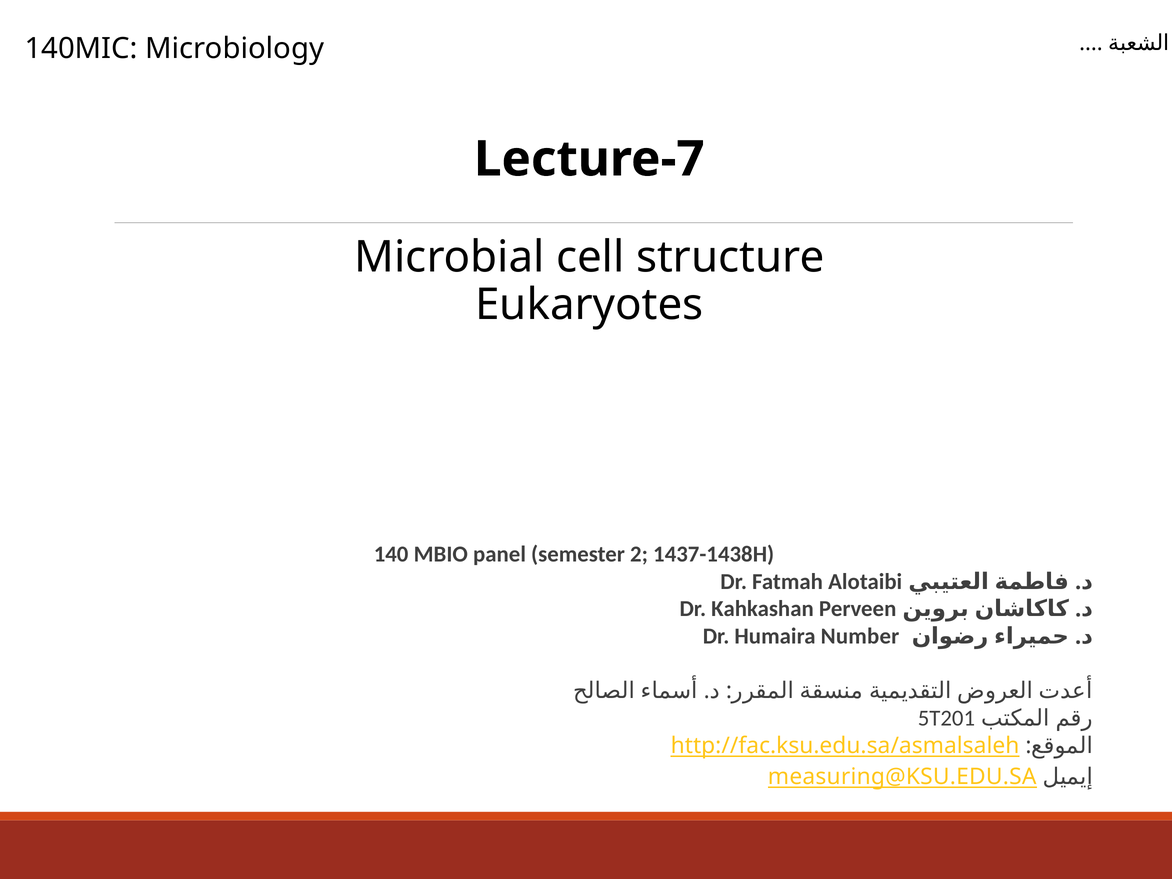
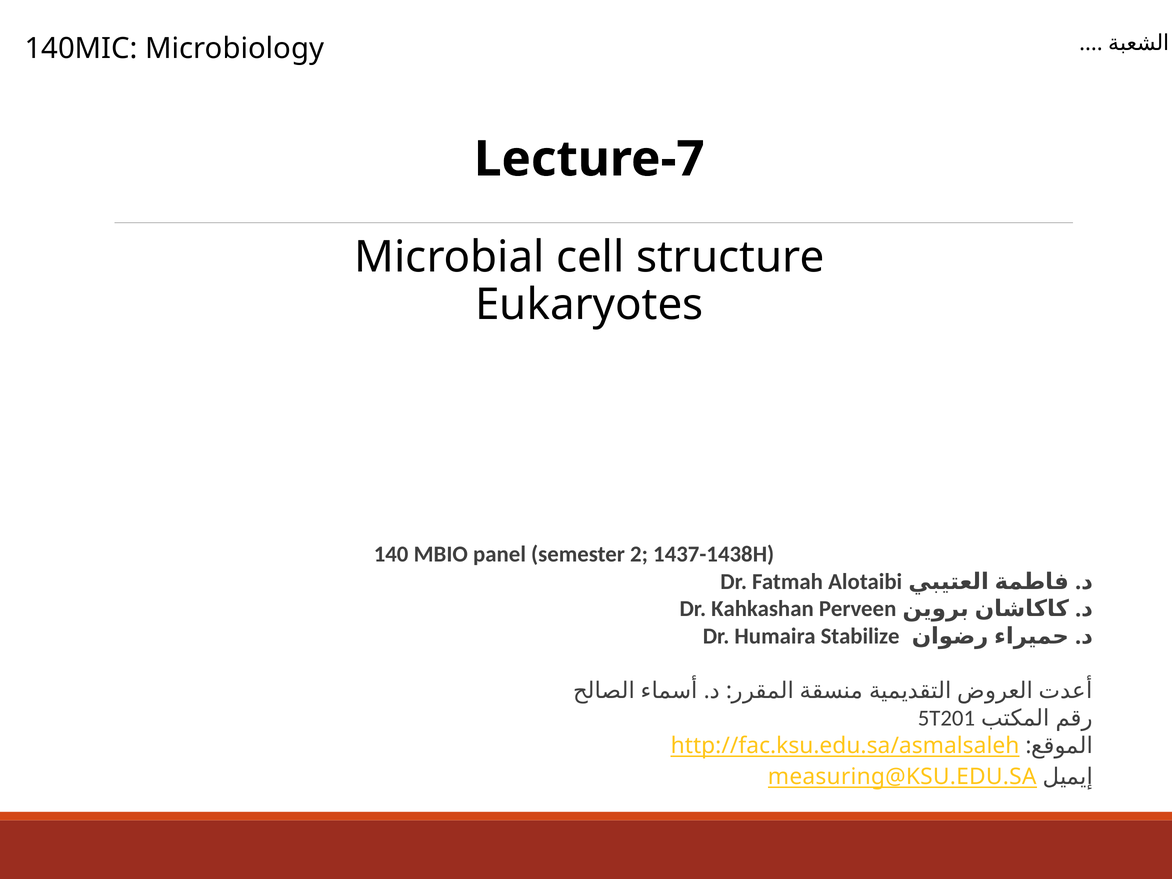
Number: Number -> Stabilize (860, 636)
